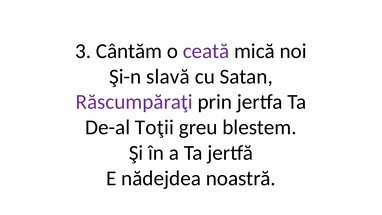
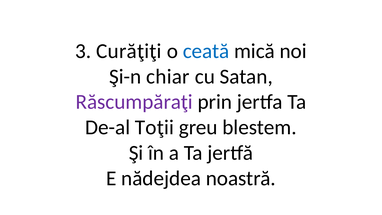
Cântăm: Cântăm -> Curăţiţi (129, 51)
ceată colour: purple -> blue (206, 51)
slavă: slavă -> chiar (168, 76)
